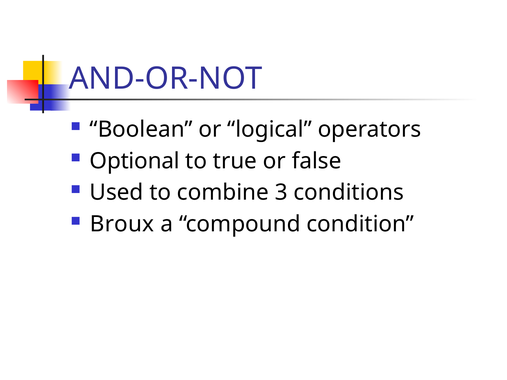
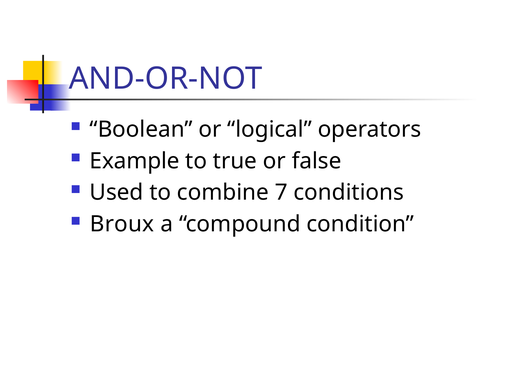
Optional: Optional -> Example (135, 161)
3: 3 -> 7 (281, 193)
